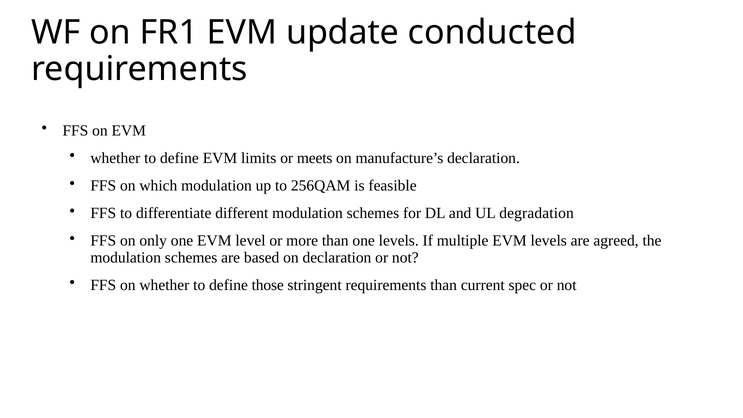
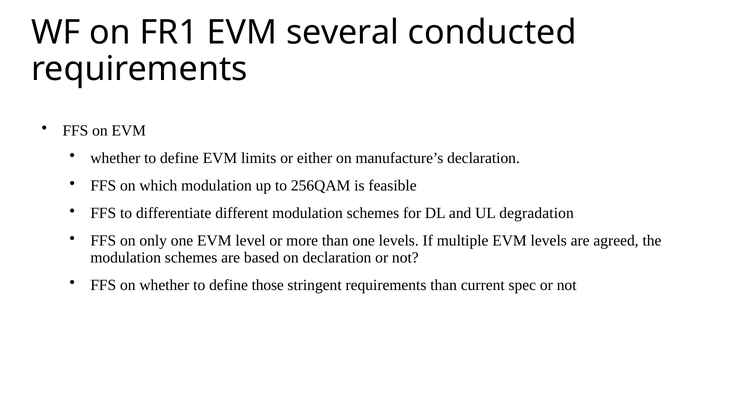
update: update -> several (343, 32)
meets: meets -> either (315, 158)
